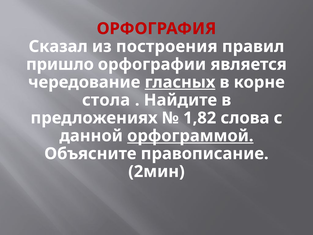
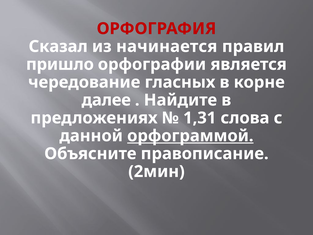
построения: построения -> начинается (167, 46)
гласных underline: present -> none (180, 82)
стола: стола -> далее (106, 100)
1,82: 1,82 -> 1,31 (200, 118)
